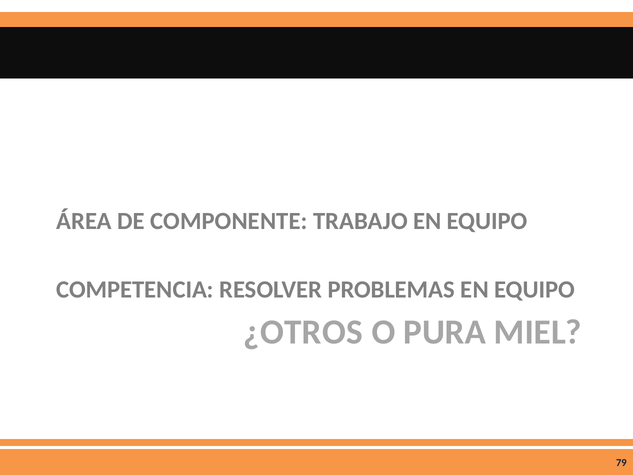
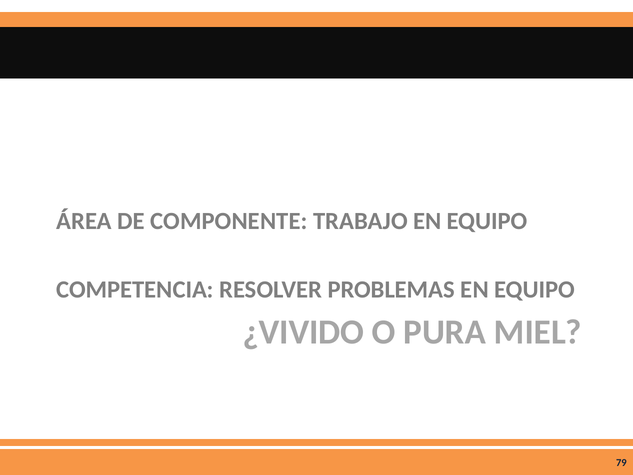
¿OTROS: ¿OTROS -> ¿VIVIDO (303, 332)
